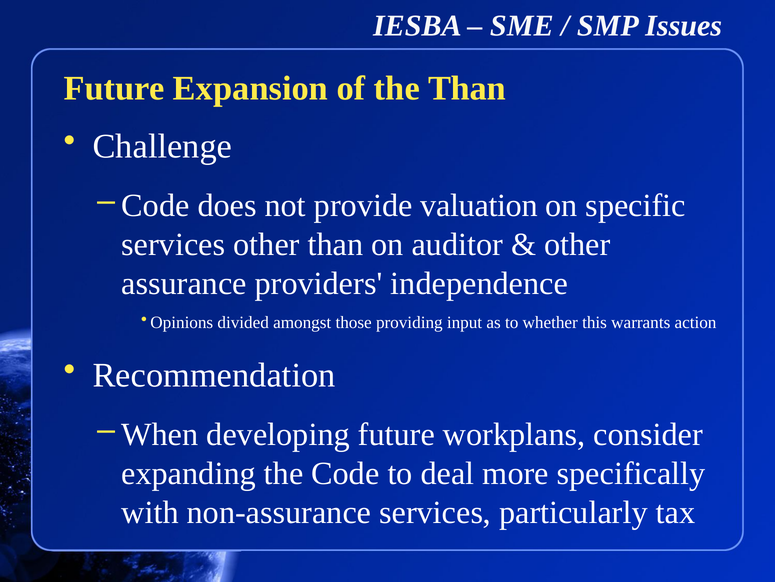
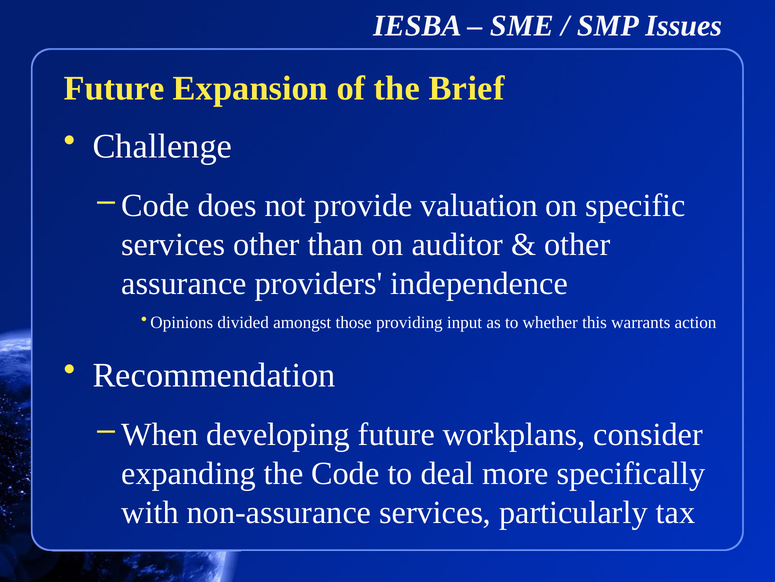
the Than: Than -> Brief (467, 88)
